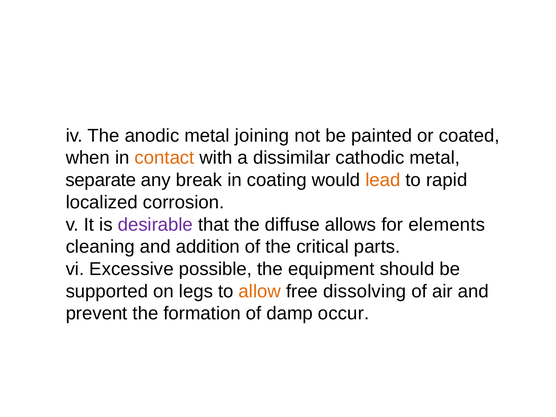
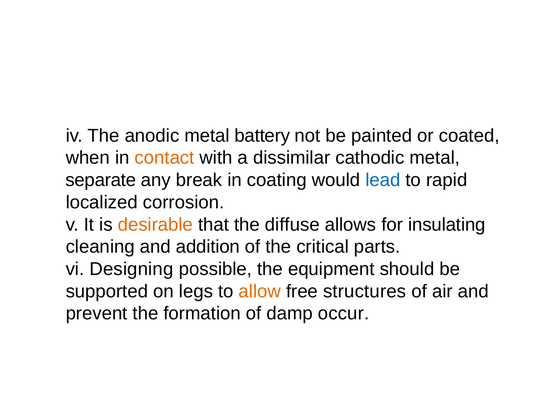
joining: joining -> battery (262, 136)
lead colour: orange -> blue (383, 180)
desirable colour: purple -> orange (155, 225)
elements: elements -> insulating (447, 225)
Excessive: Excessive -> Designing (131, 269)
dissolving: dissolving -> structures (365, 291)
